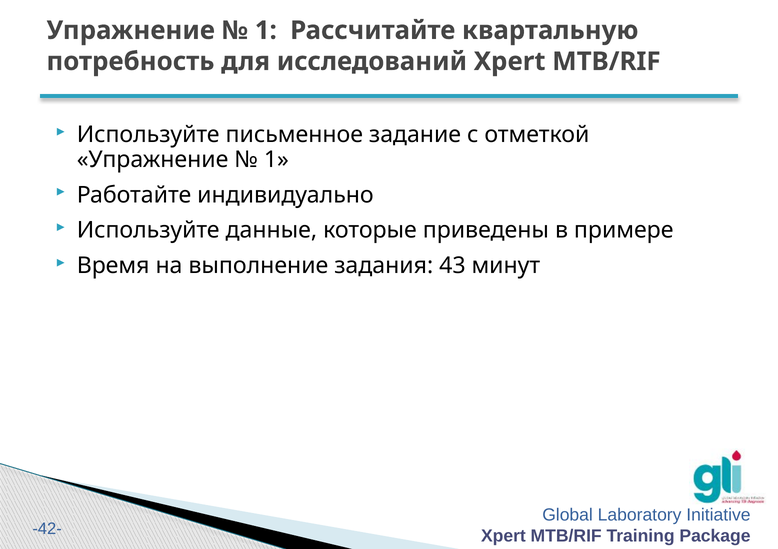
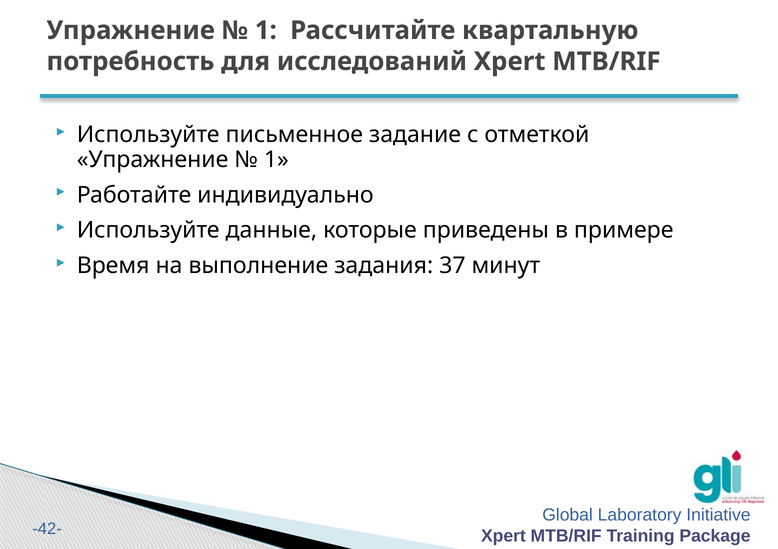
43: 43 -> 37 (452, 266)
